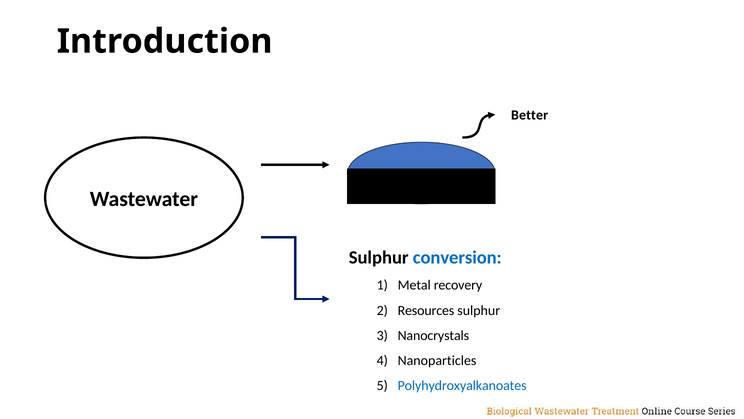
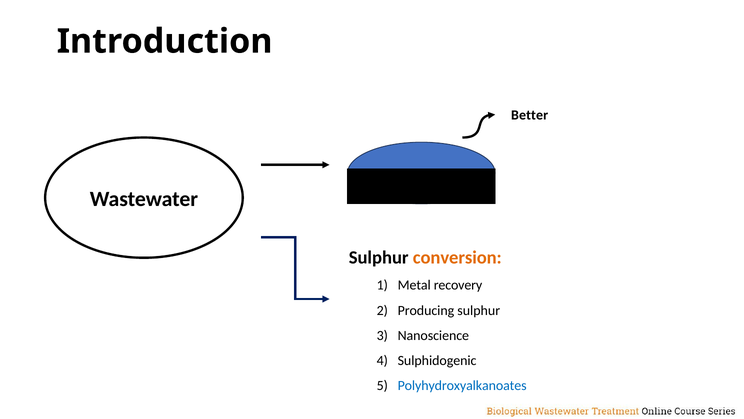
conversion colour: blue -> orange (457, 257)
Resources: Resources -> Producing (426, 310)
Nanocrystals: Nanocrystals -> Nanoscience (433, 335)
Nanoparticles: Nanoparticles -> Sulphidogenic (437, 360)
